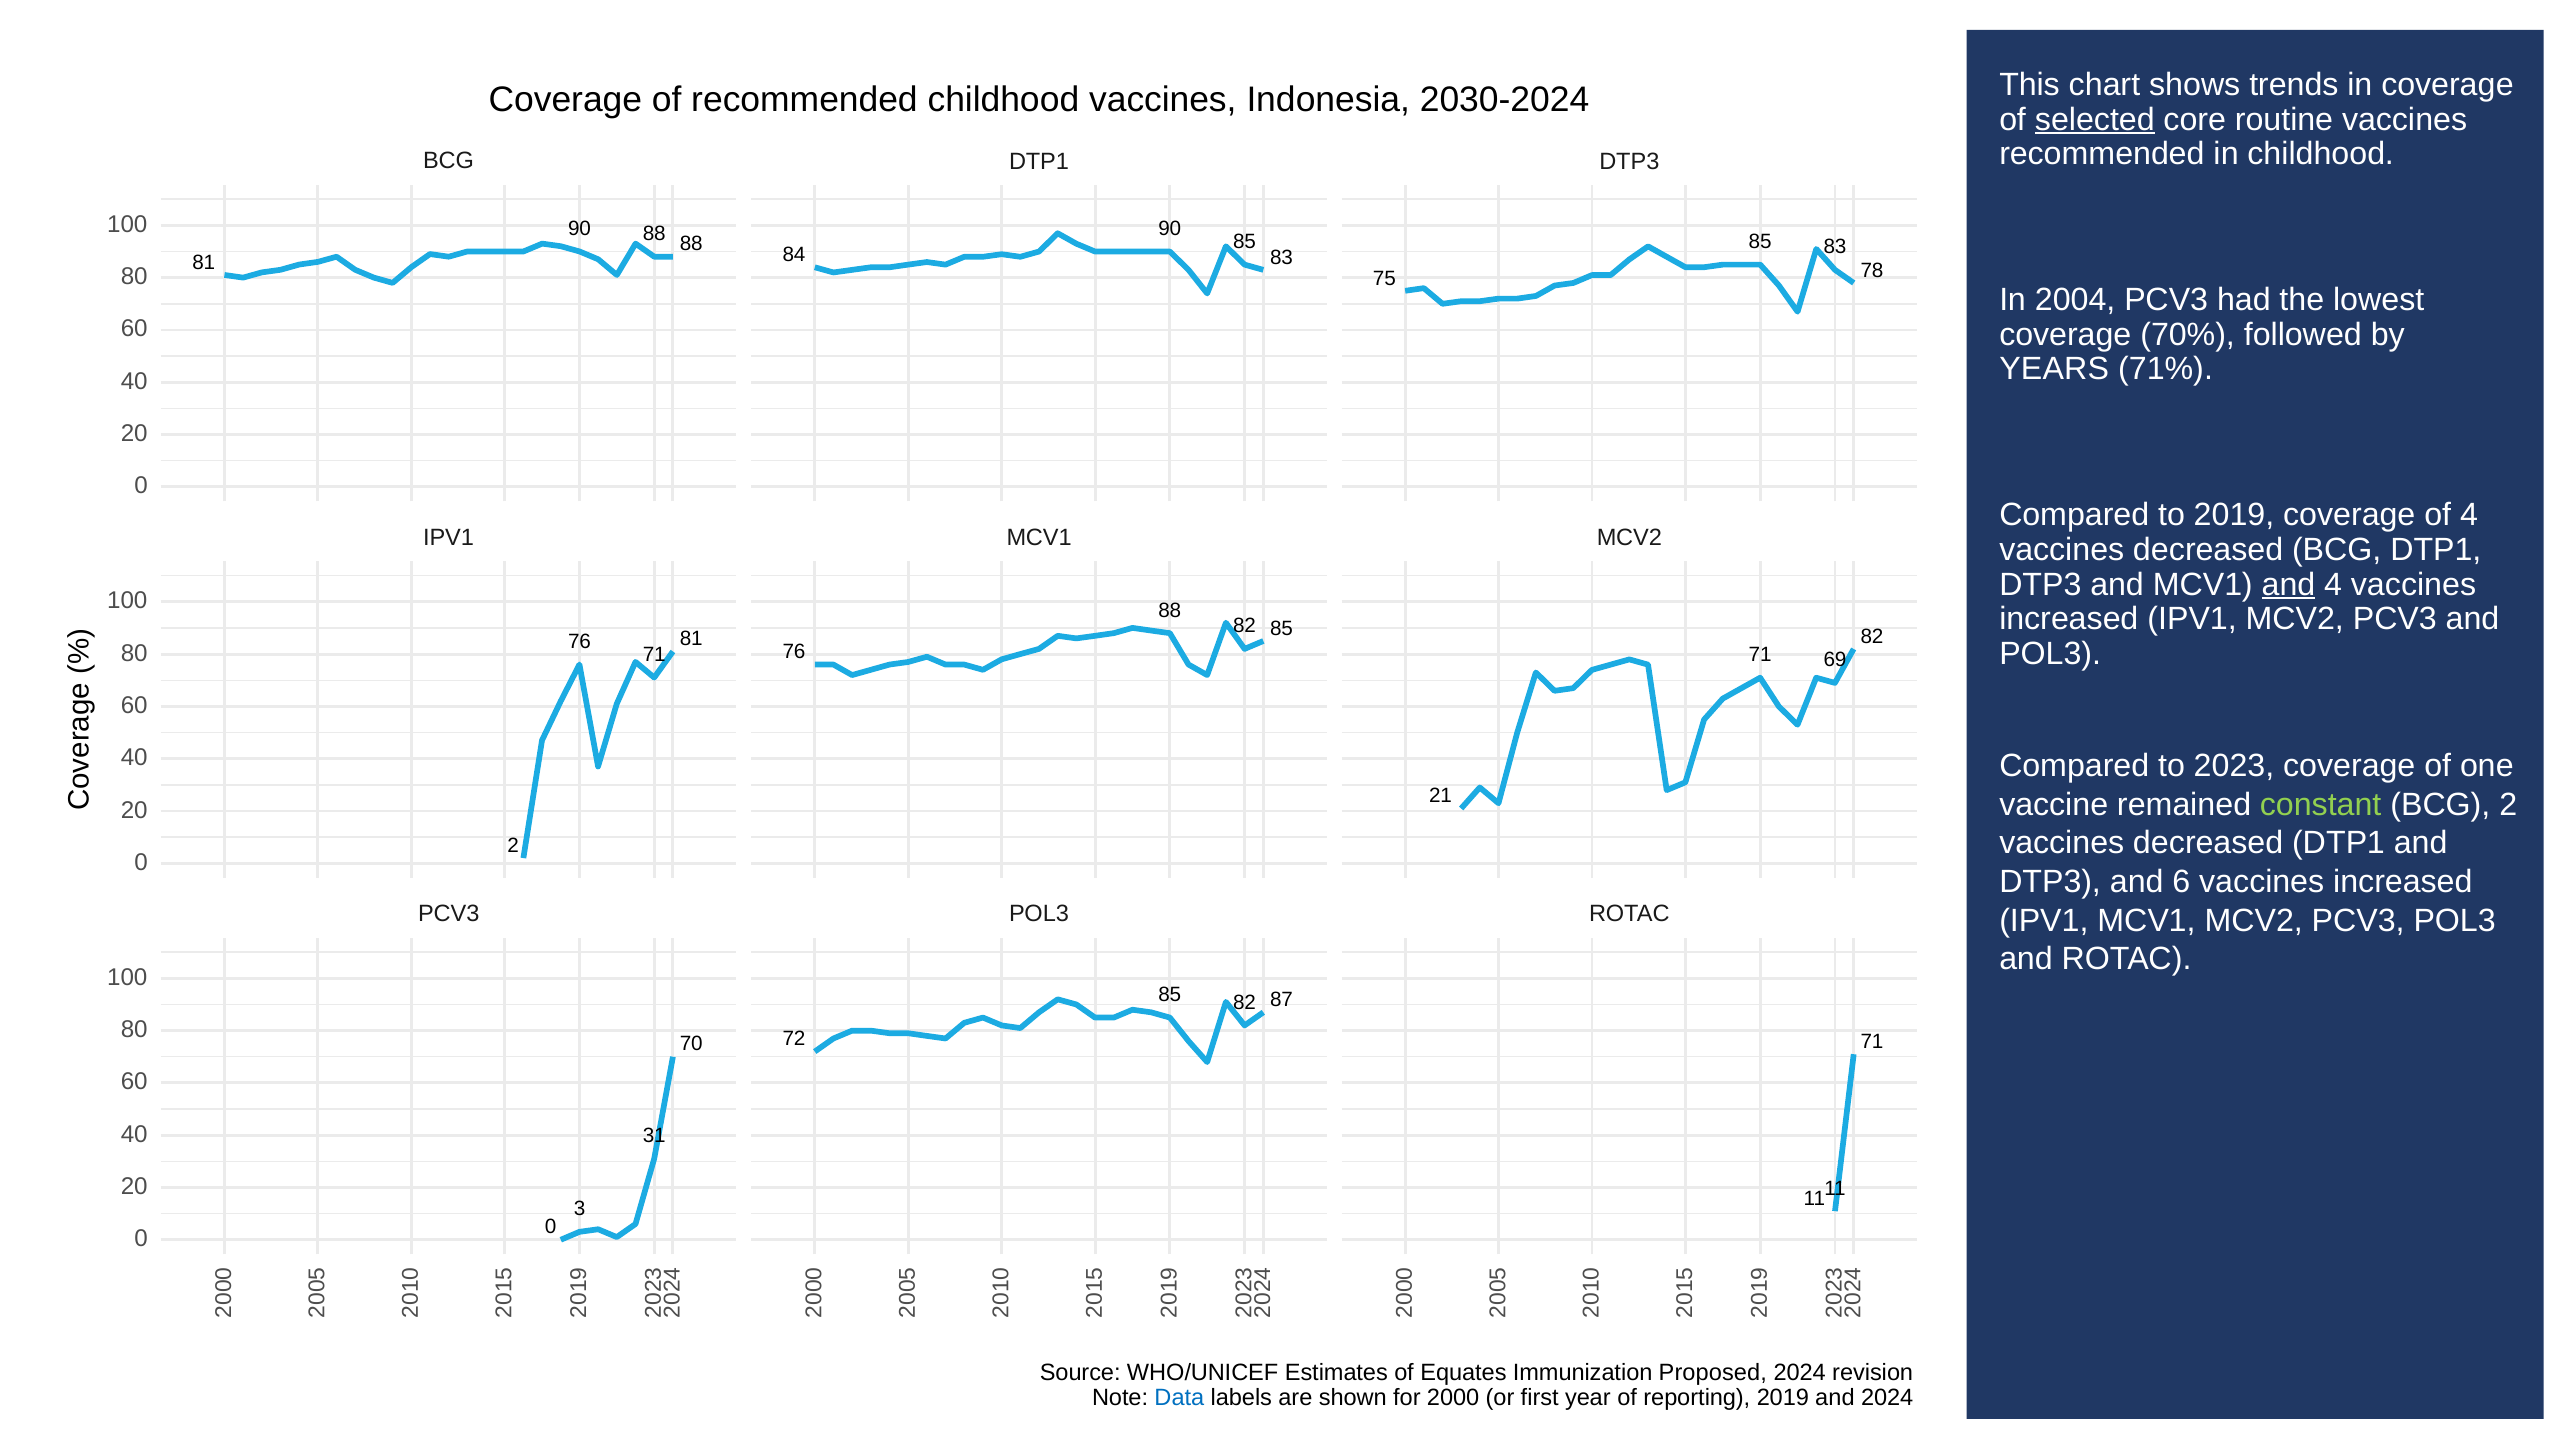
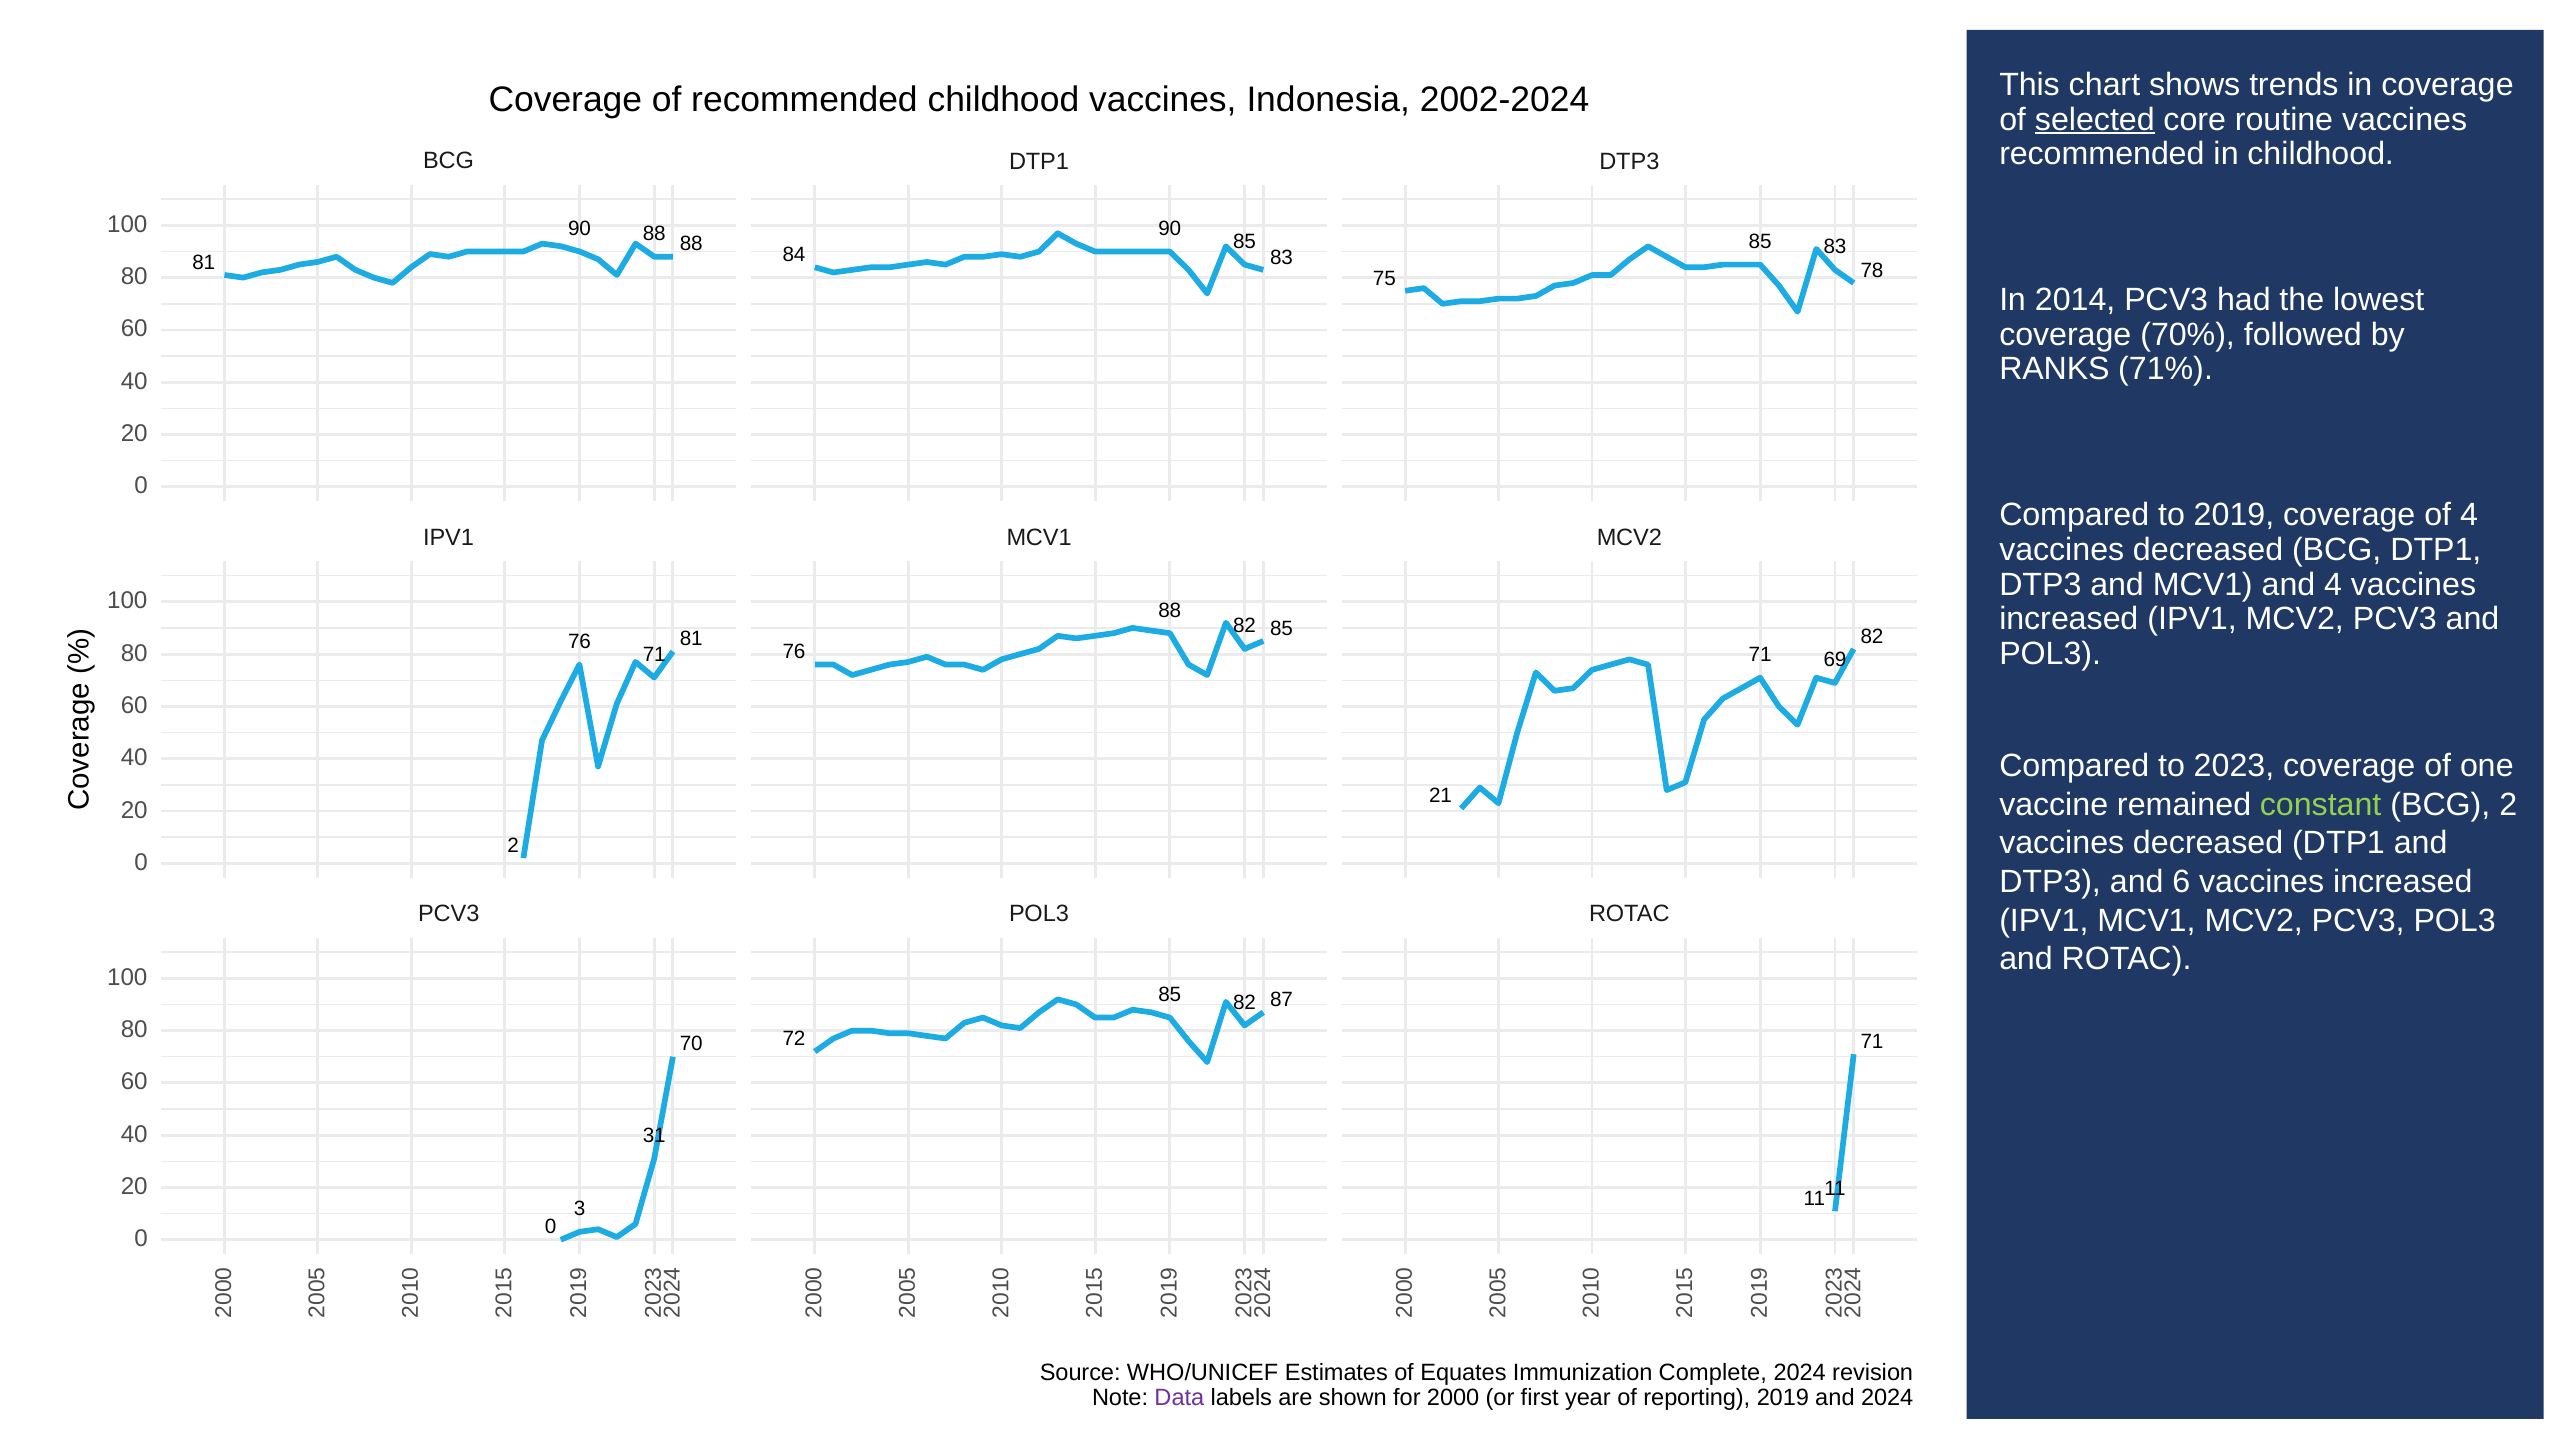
2030-2024: 2030-2024 -> 2002-2024 (1505, 100)
2004: 2004 -> 2014 (2075, 300)
YEARS: YEARS -> RANKS (2054, 369)
and underline: present -> none (2288, 584)
Proposed: Proposed -> Complete (1713, 1373)
Data colour: blue -> purple (1179, 1398)
